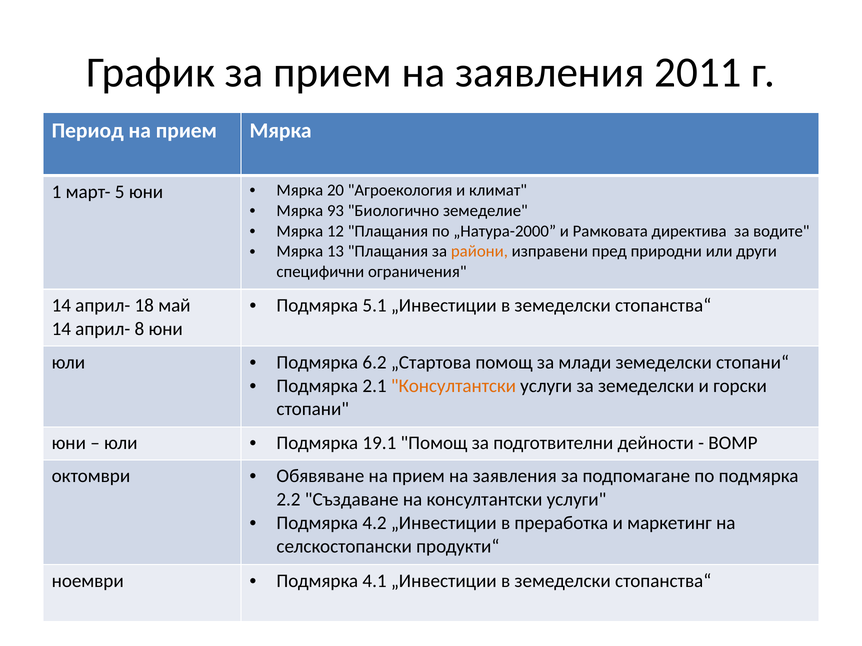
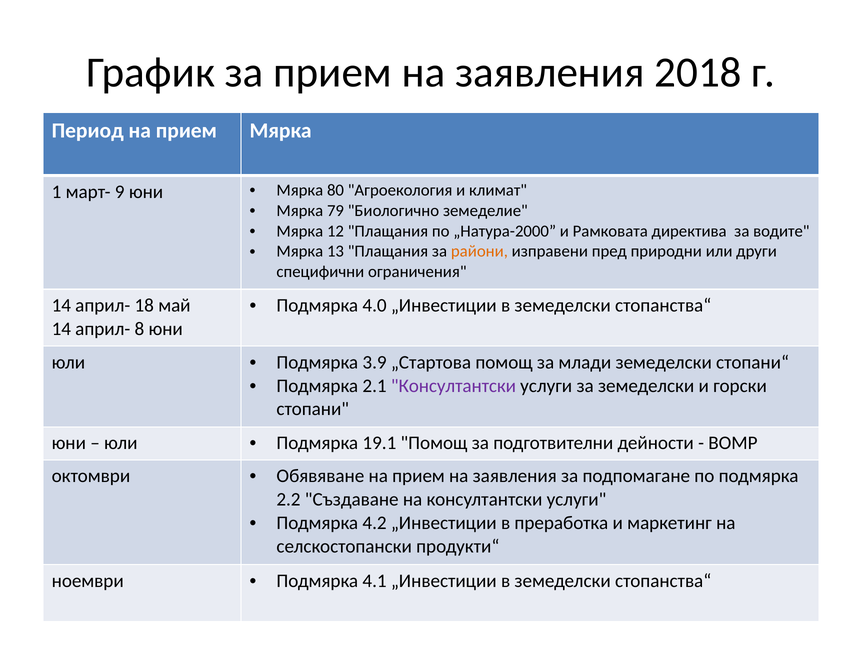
2011: 2011 -> 2018 (698, 72)
5: 5 -> 9 (120, 192)
20: 20 -> 80 (335, 190)
93: 93 -> 79 (335, 211)
5.1: 5.1 -> 4.0 (375, 306)
6.2: 6.2 -> 3.9 (375, 363)
Консултантски colour: orange -> purple (454, 386)
